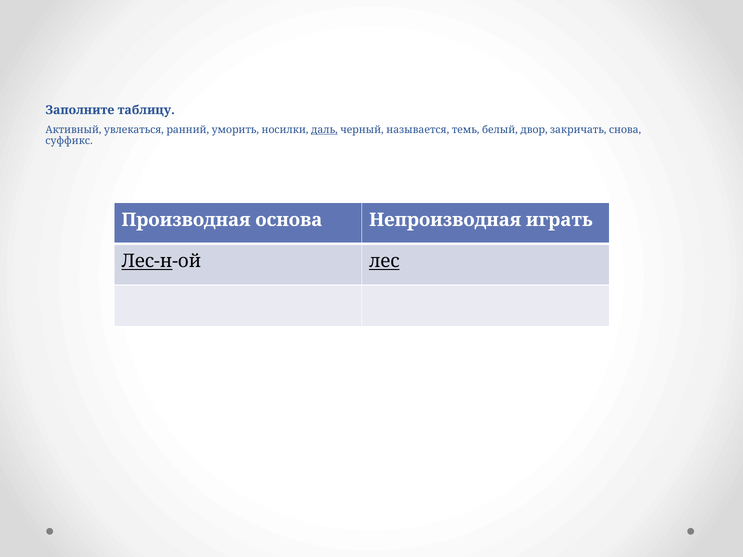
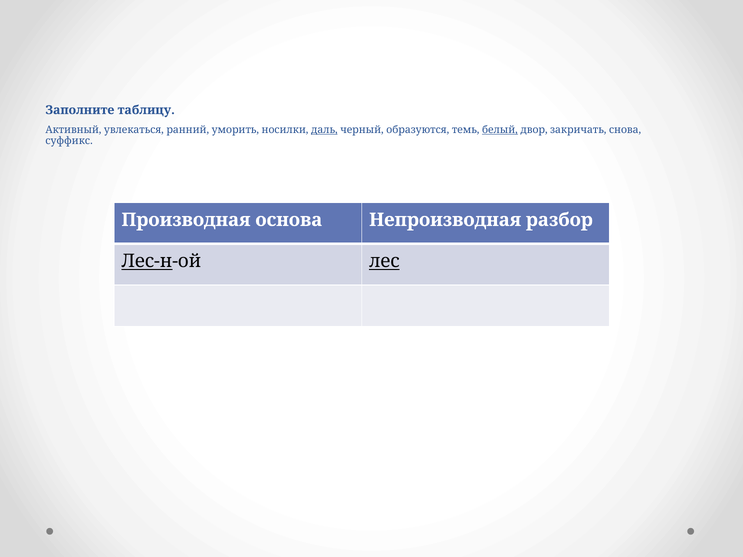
называется: называется -> образуются (418, 130)
белый underline: none -> present (500, 130)
играть: играть -> разбор (559, 220)
